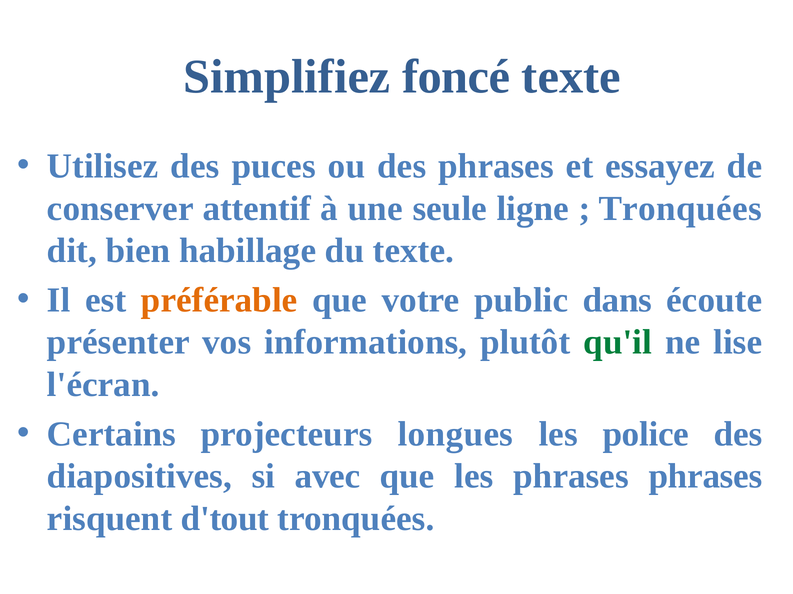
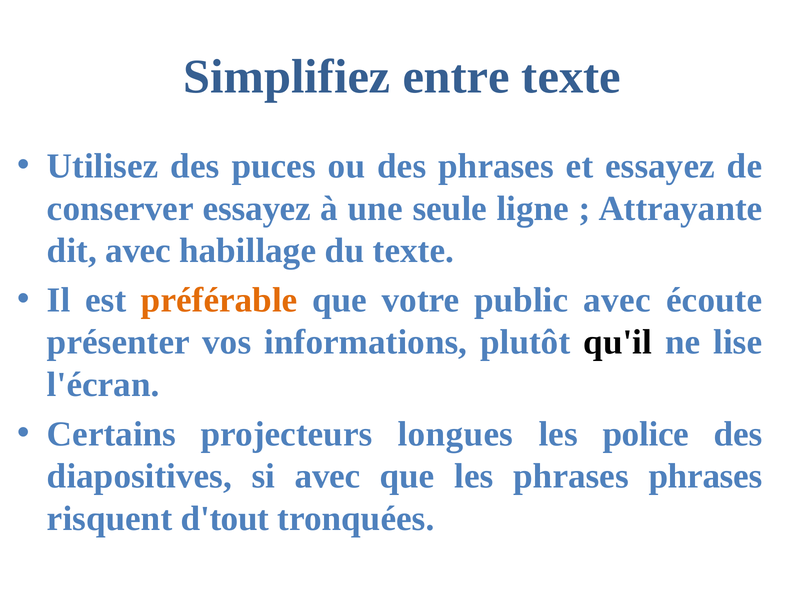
foncé: foncé -> entre (456, 77)
conserver attentif: attentif -> essayez (257, 209)
Tronquées: Tronquées -> Attrayante (680, 209)
dit bien: bien -> avec (138, 251)
public dans: dans -> avec (617, 300)
qu'il colour: green -> black (618, 343)
